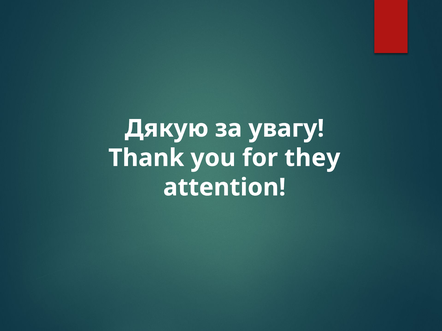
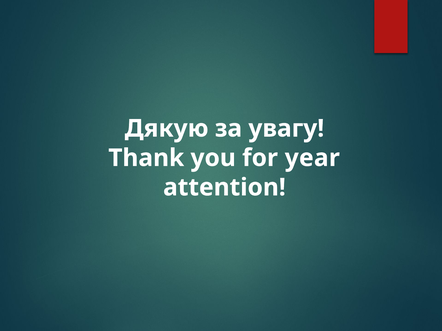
they: they -> year (312, 158)
